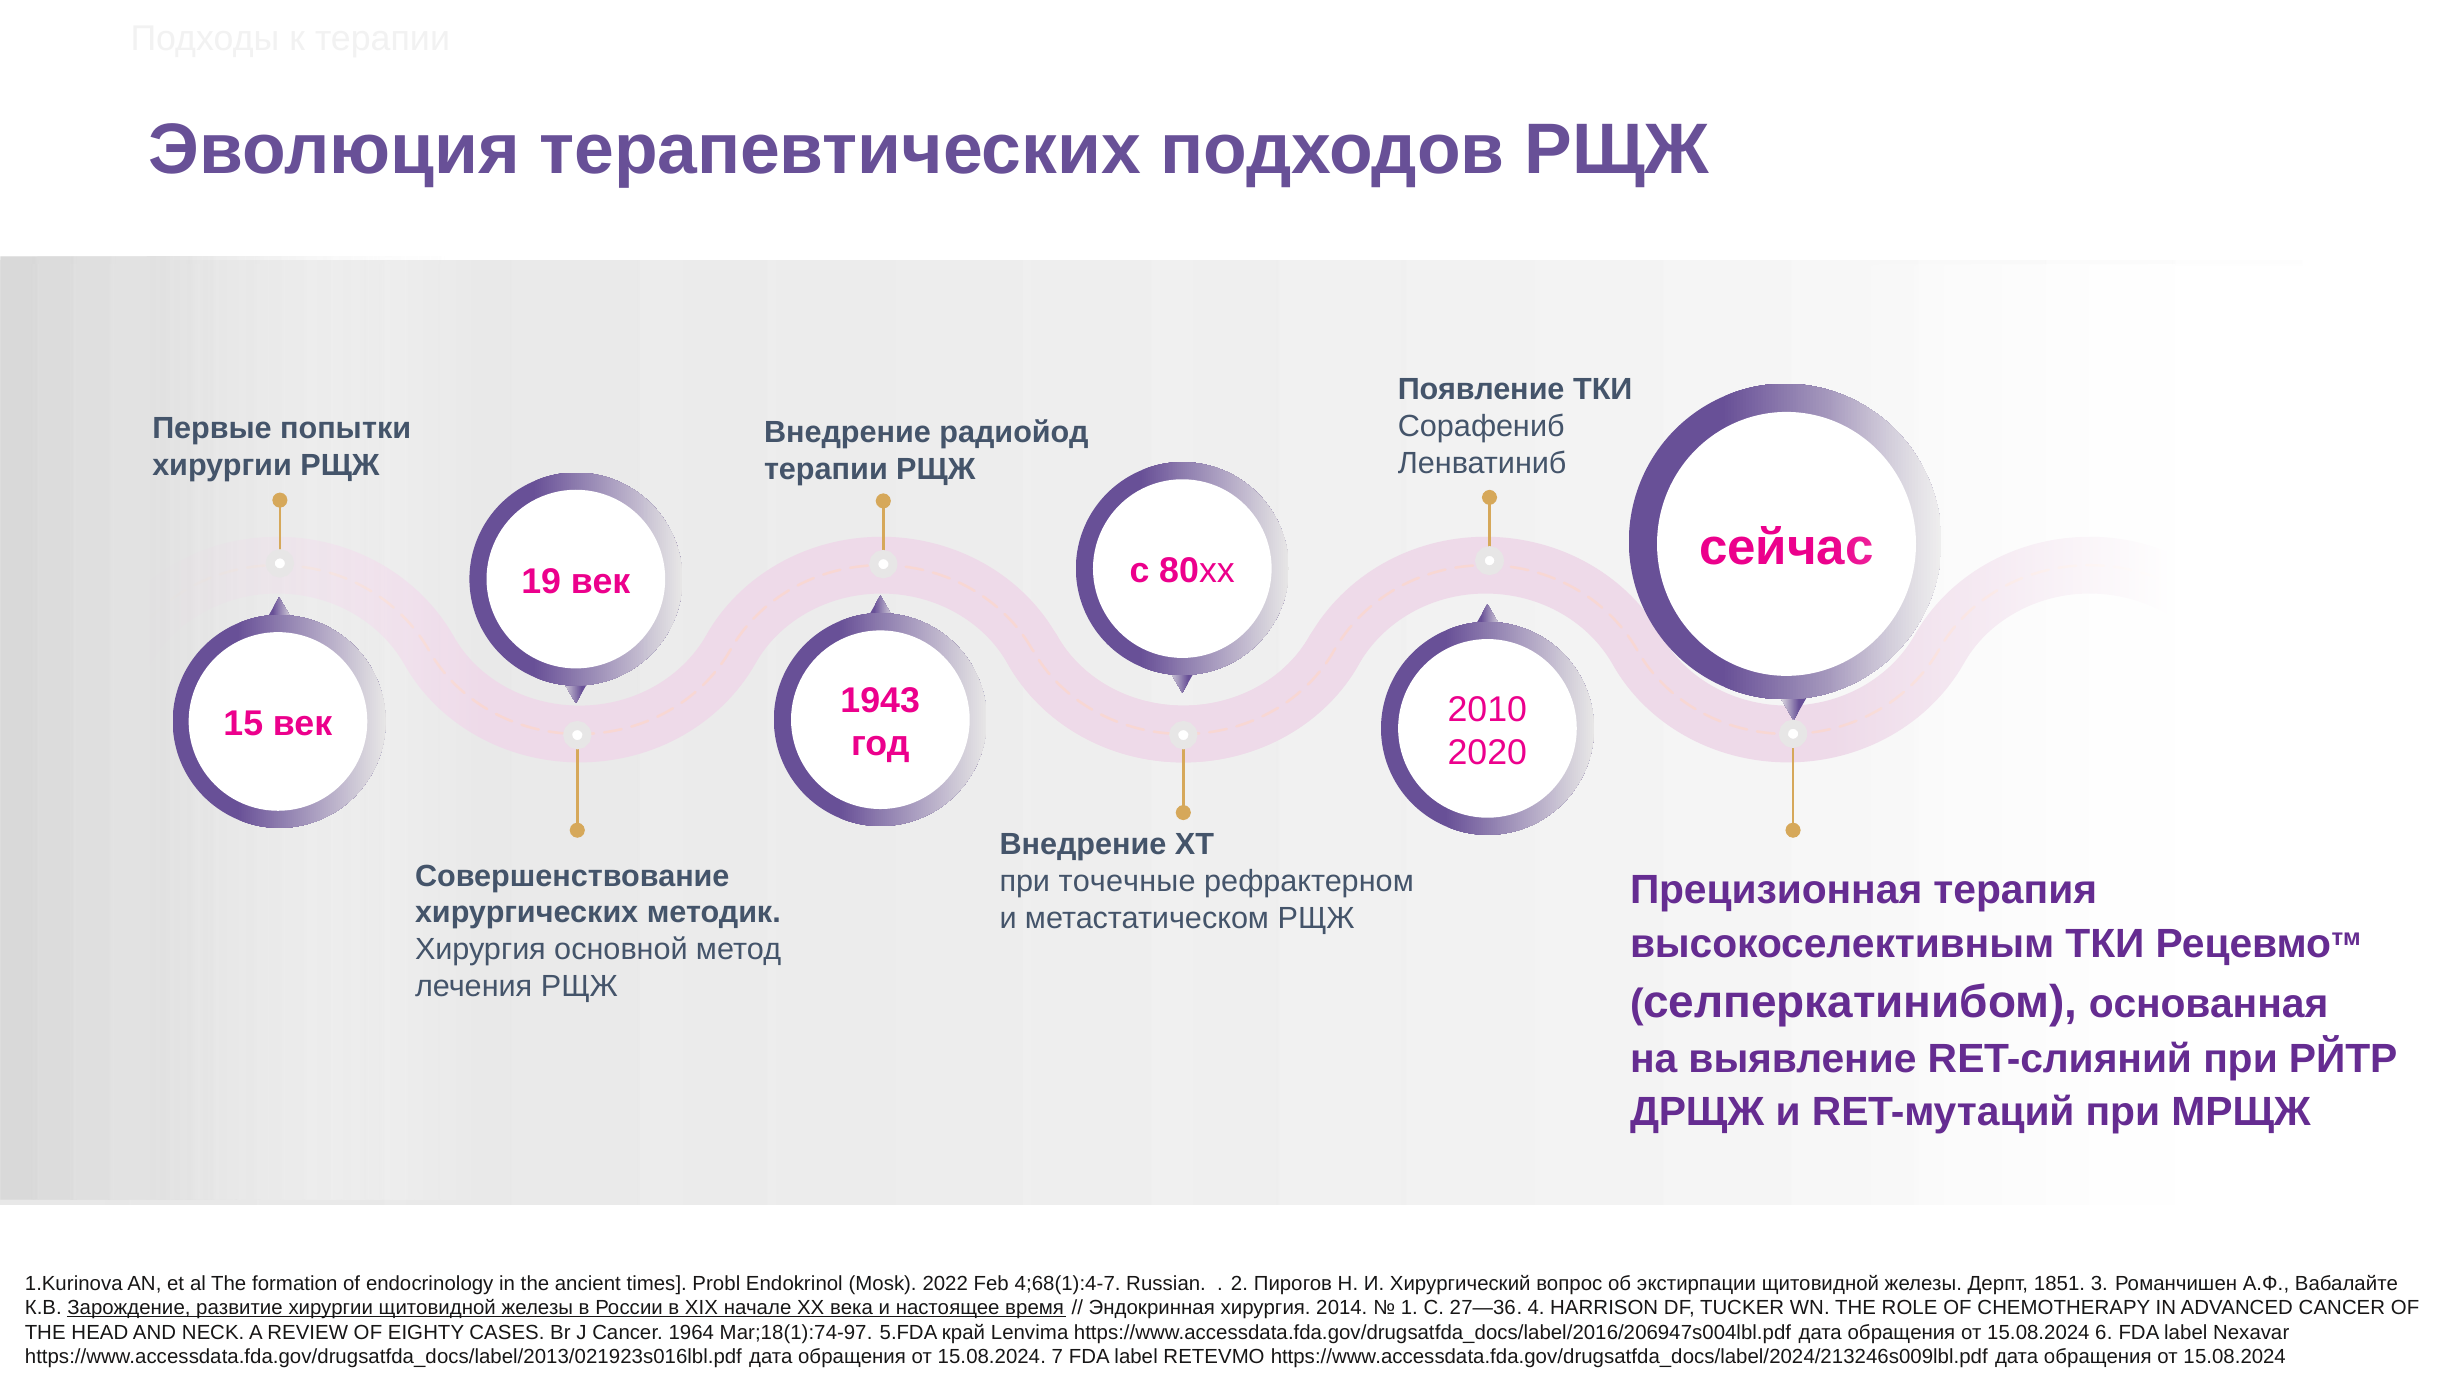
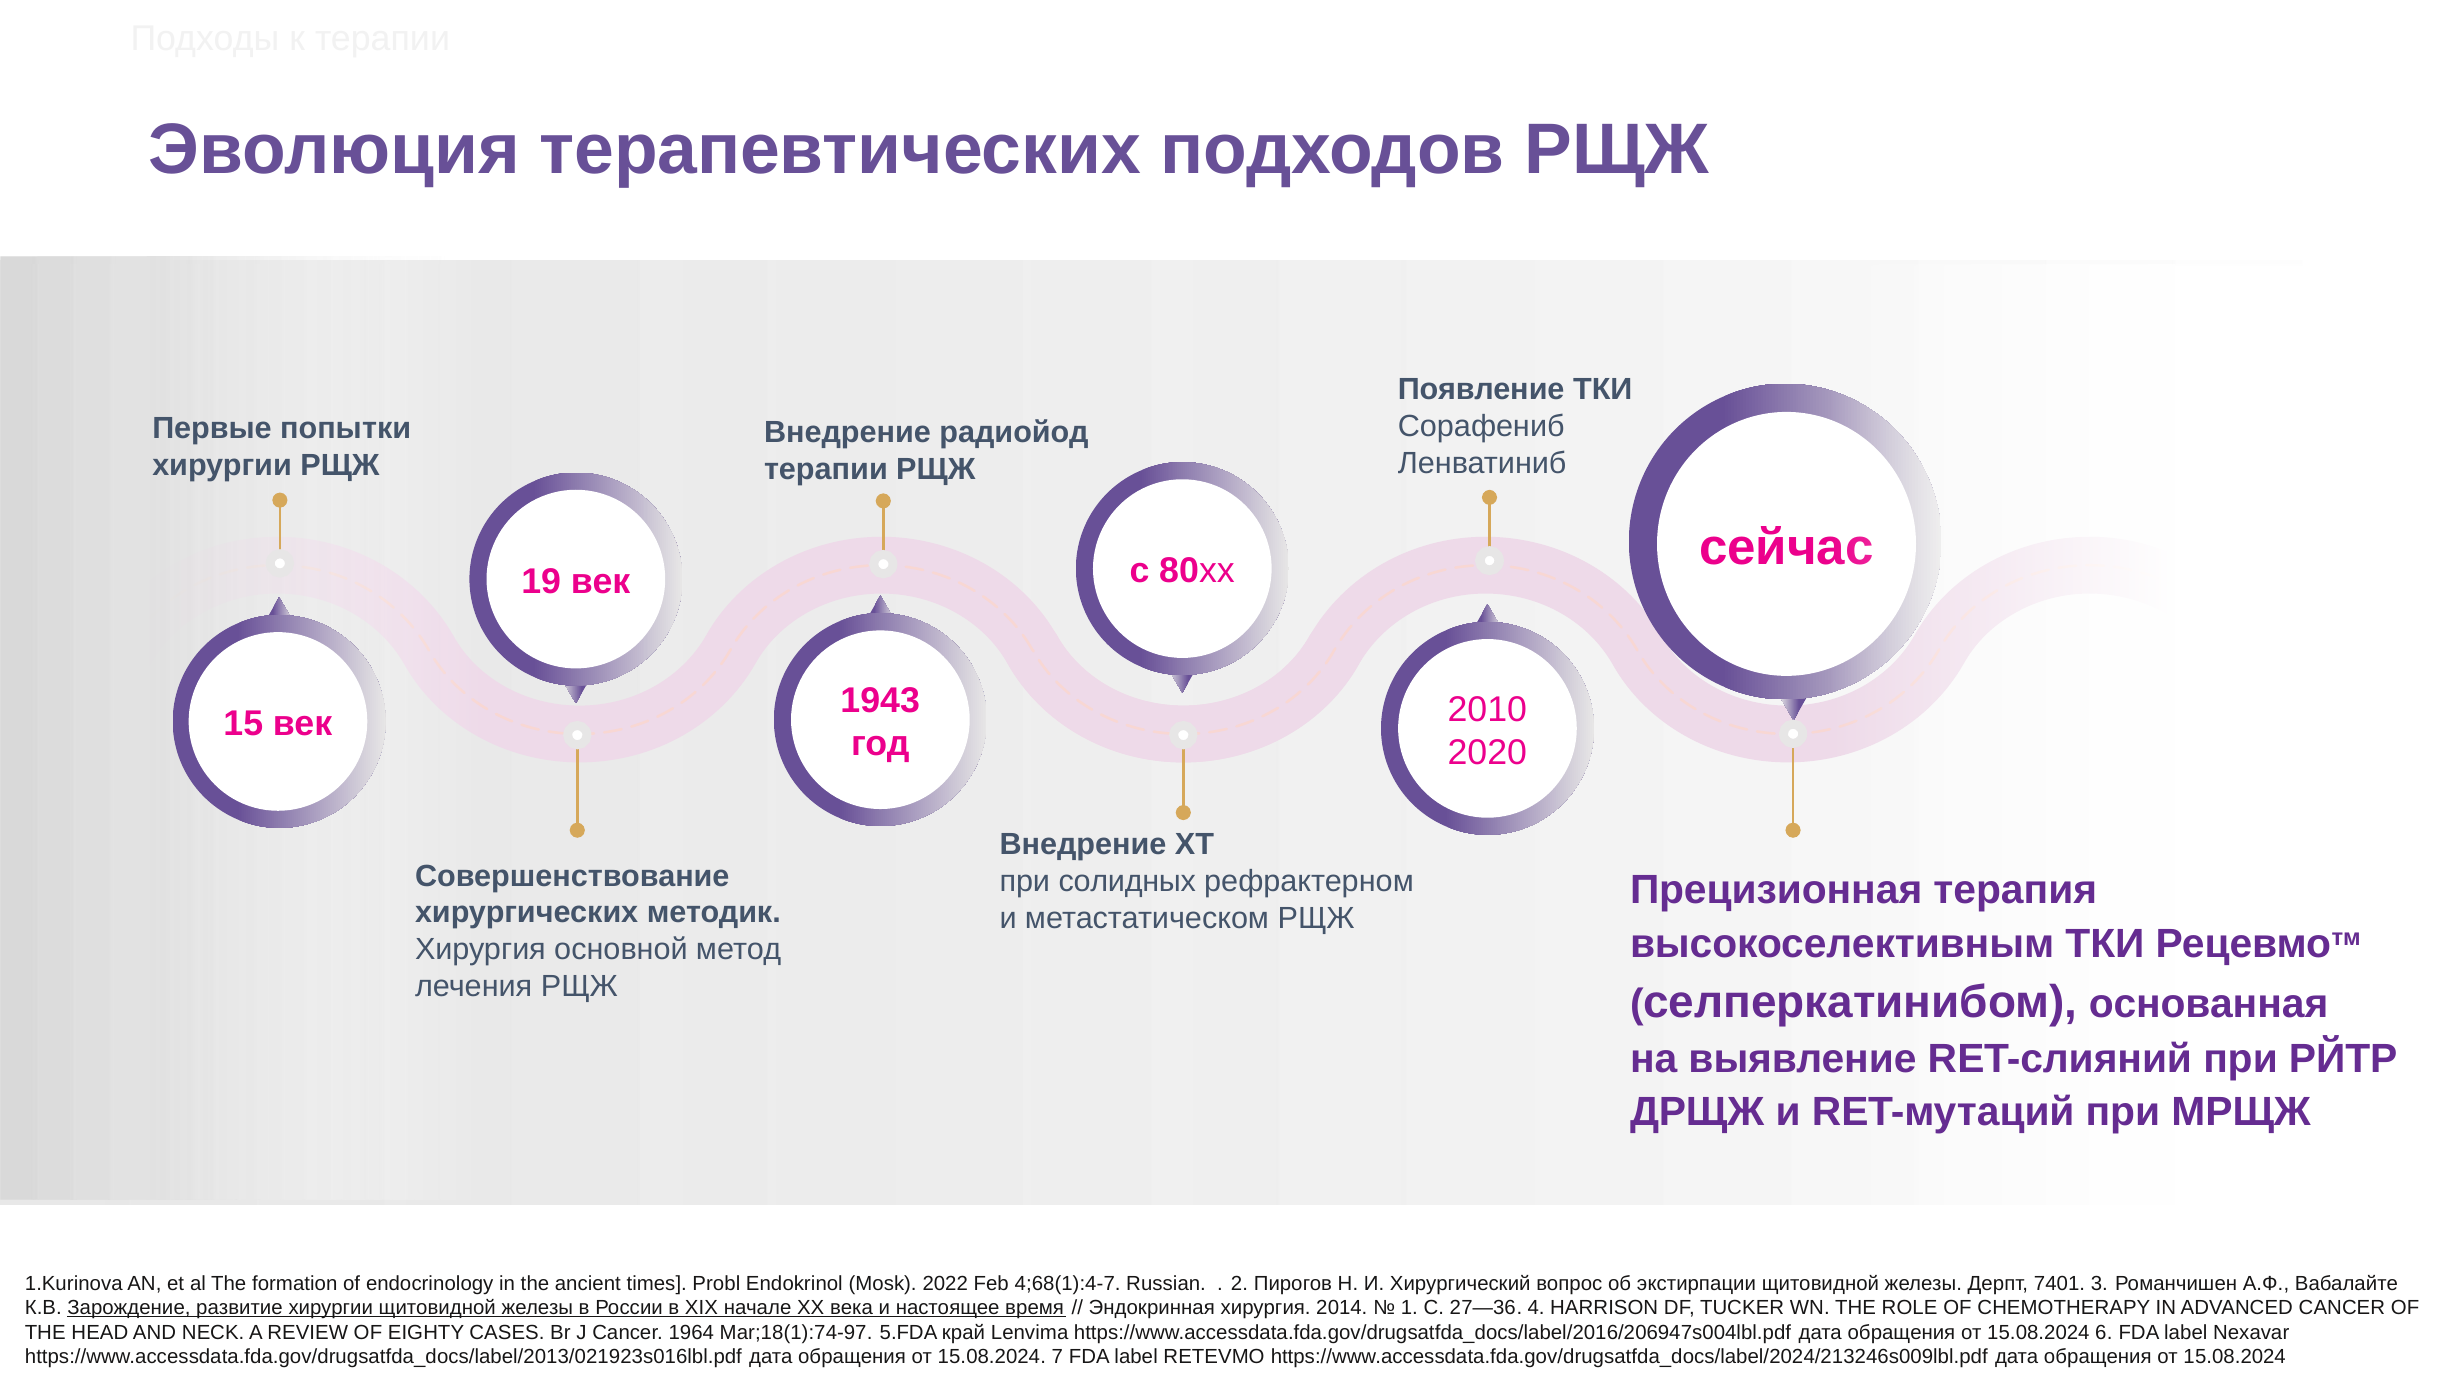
точечные: точечные -> солидных (1127, 882)
1851: 1851 -> 7401 (2059, 1284)
